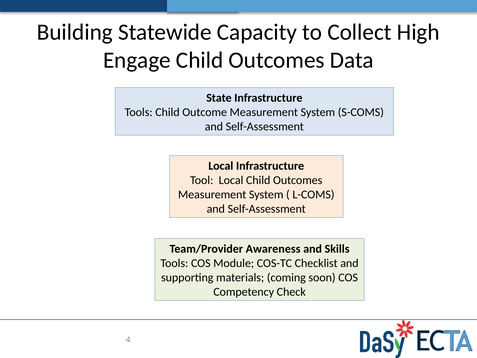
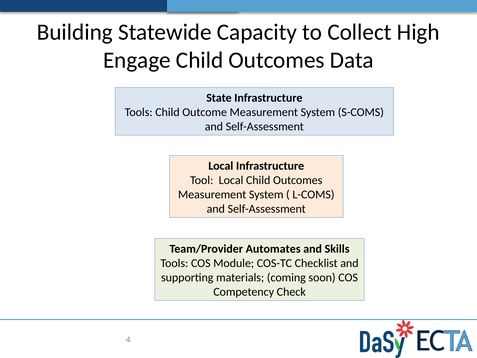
Awareness: Awareness -> Automates (273, 249)
